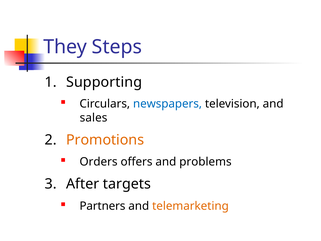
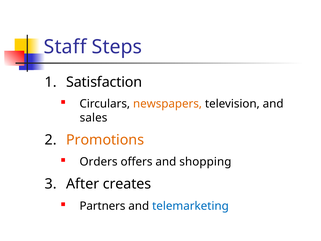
They: They -> Staff (65, 47)
Supporting: Supporting -> Satisfaction (104, 82)
newspapers colour: blue -> orange (168, 104)
problems: problems -> shopping (205, 162)
targets: targets -> creates (127, 184)
telemarketing colour: orange -> blue (190, 206)
